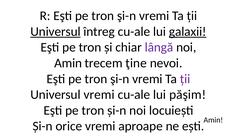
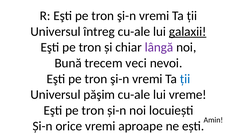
Universul underline: present -> none (55, 32)
Amin: Amin -> Bună (68, 63)
ţine: ţine -> veci (136, 63)
ții colour: purple -> blue (185, 79)
Universul vremi: vremi -> păşim (99, 95)
păşim: păşim -> vreme (188, 95)
